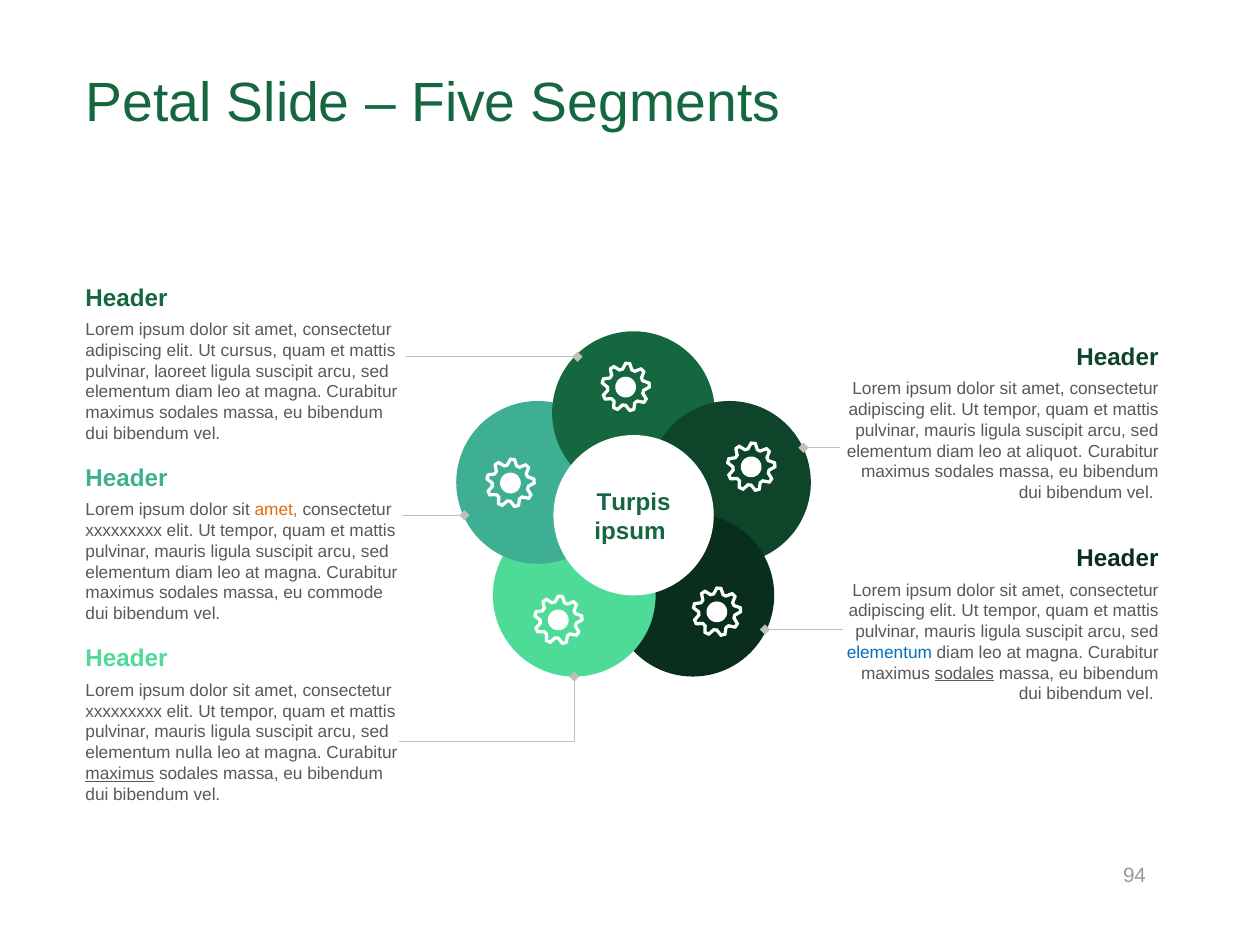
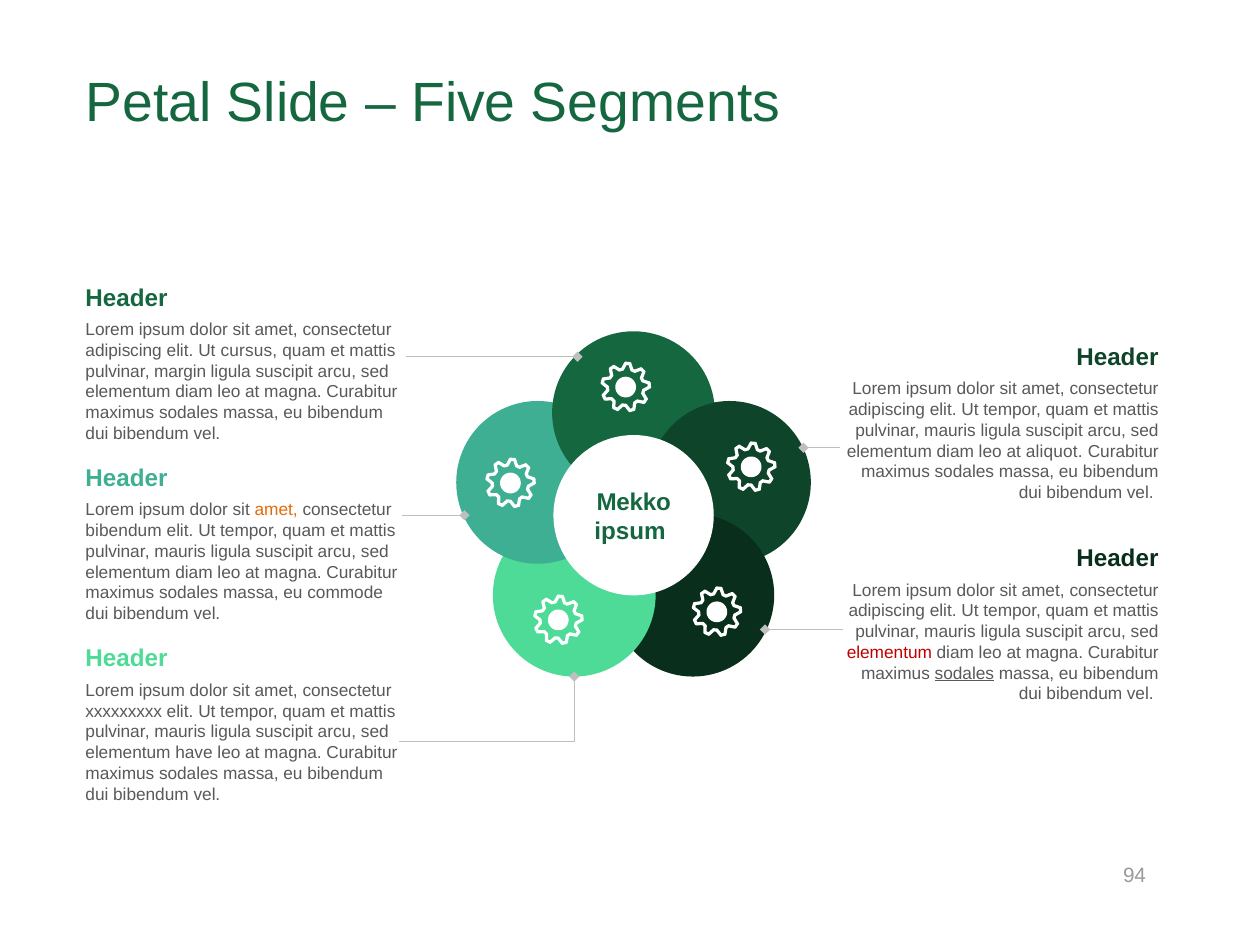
laoreet: laoreet -> margin (180, 371)
Turpis: Turpis -> Mekko (634, 502)
xxxxxxxxx: xxxxxxxxx -> bibendum (124, 531)
elementum colour: blue -> red (889, 653)
nulla: nulla -> have (194, 753)
maximus underline: present -> none (120, 774)
